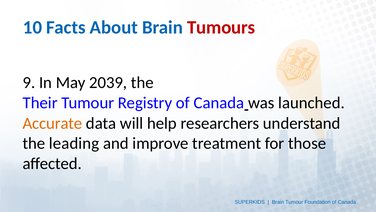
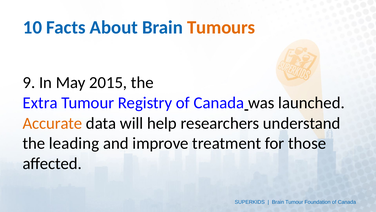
Tumours colour: red -> orange (221, 27)
2039: 2039 -> 2015 (108, 82)
Their: Their -> Extra (40, 103)
